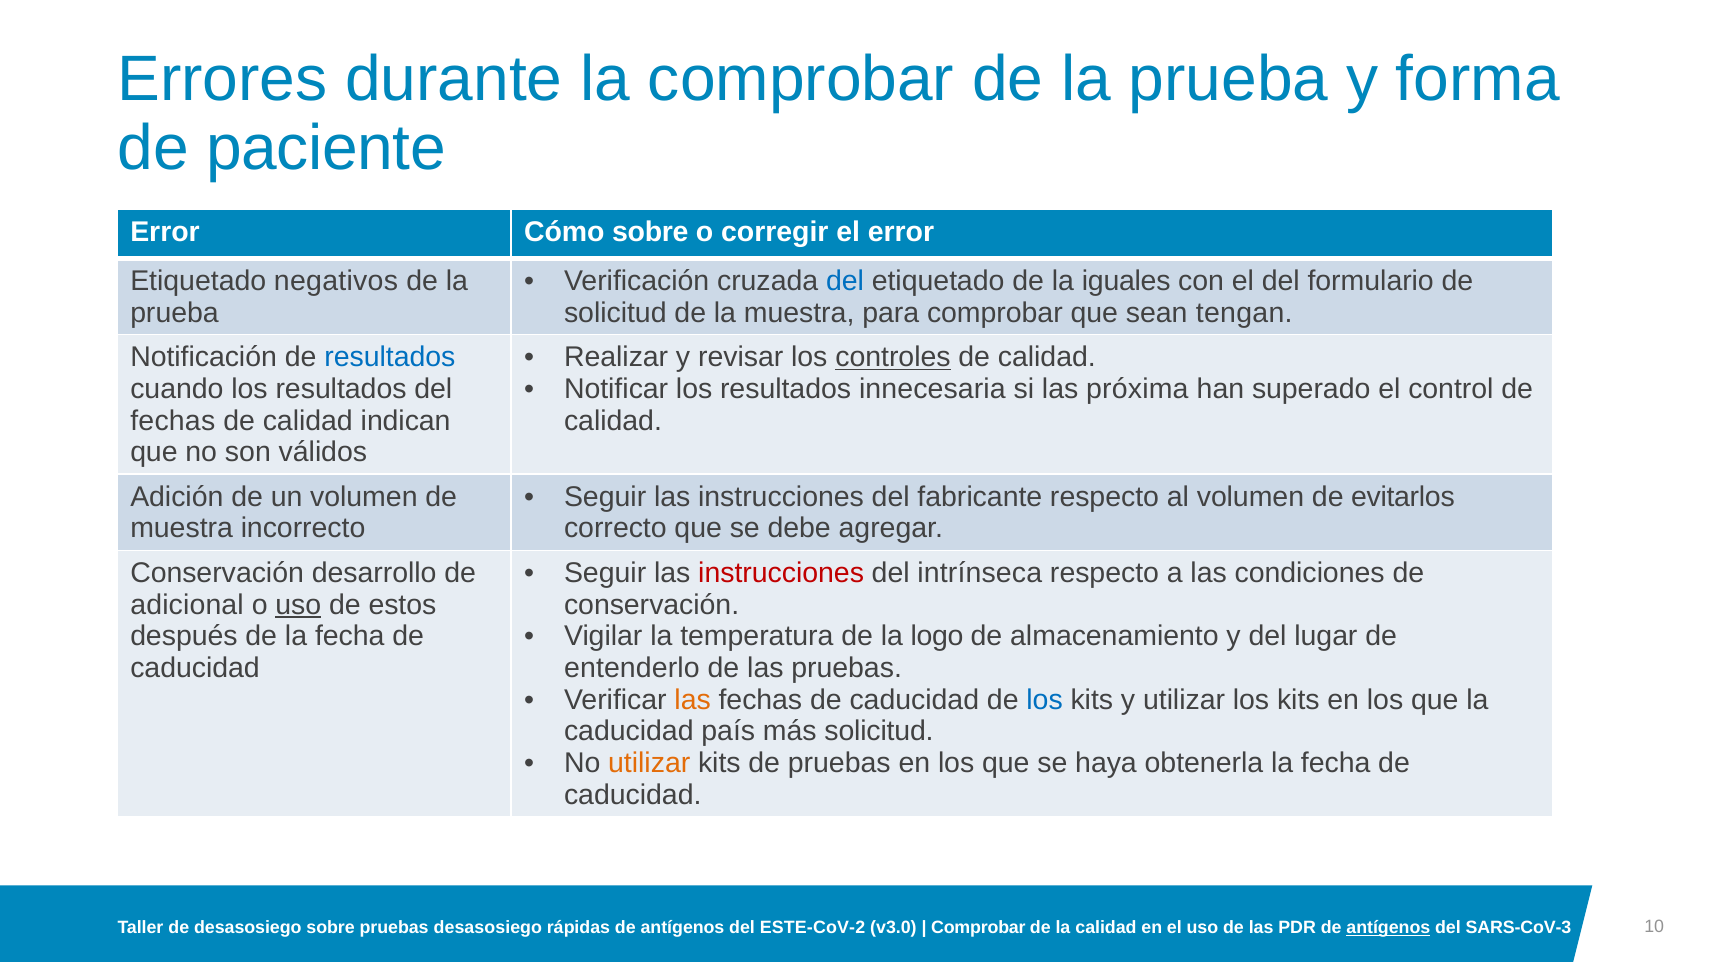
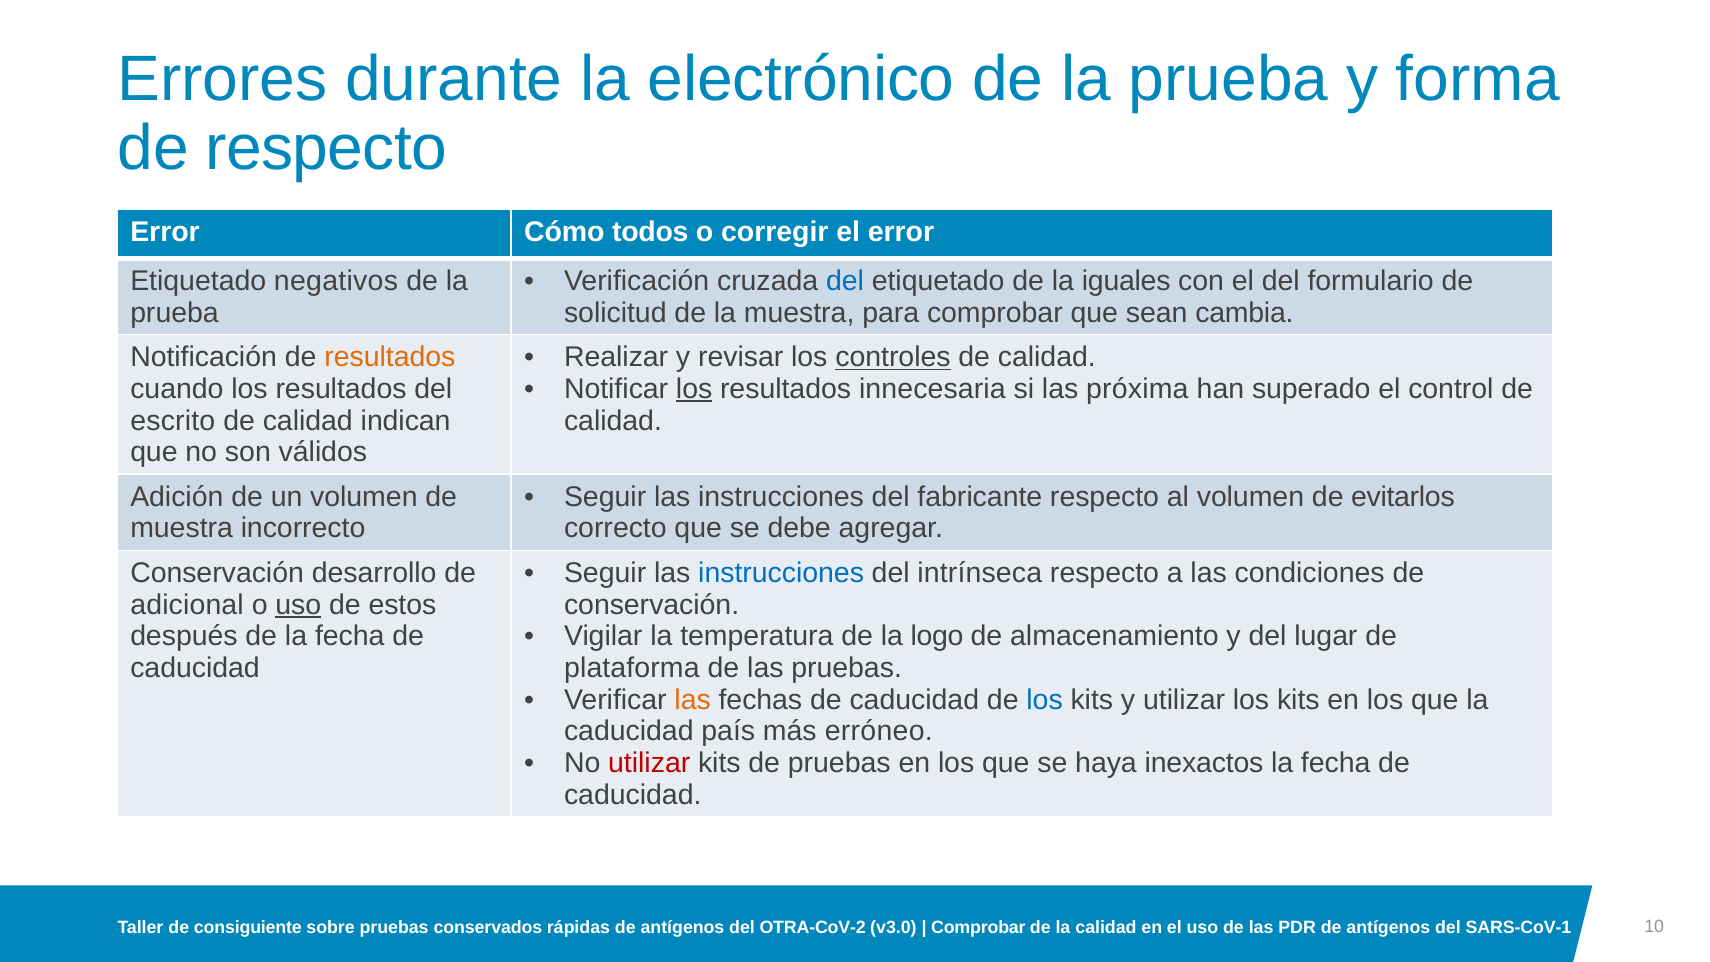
la comprobar: comprobar -> electrónico (801, 79)
de paciente: paciente -> respecto (326, 148)
Cómo sobre: sobre -> todos (650, 232)
tengan: tengan -> cambia (1244, 313)
resultados colour: blue -> orange (390, 357)
los underline: none -> present (694, 389)
fechas: fechas -> escrito (173, 421)
instrucciones colour: red -> blue (781, 573)
entenderlo: entenderlo -> plataforma (632, 668)
más solicitud: solicitud -> erróneo (879, 731)
utilizar colour: orange -> red (649, 763)
obtenerla: obtenerla -> inexactos (1204, 763)
de desasosiego: desasosiego -> consiguiente (248, 928)
pruebas desasosiego: desasosiego -> conservados (488, 928)
ESTE-CoV-2: ESTE-CoV-2 -> OTRA-CoV-2 (813, 928)
antígenos underline: present -> none (1388, 928)
SARS-CoV-3: SARS-CoV-3 -> SARS-CoV-1 (1518, 928)
